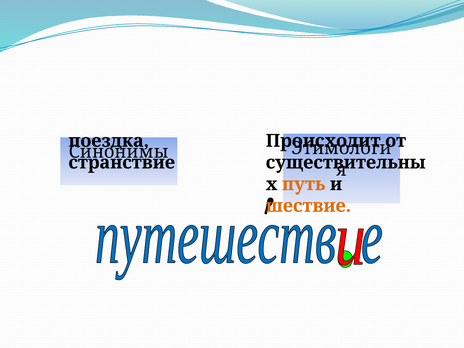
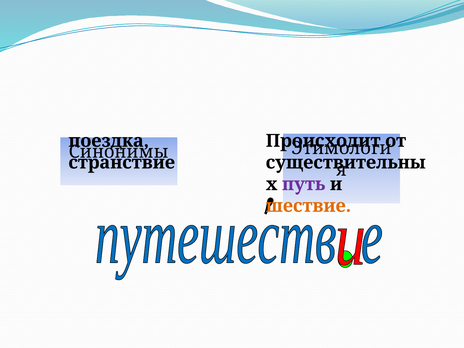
путь colour: orange -> purple (304, 184)
